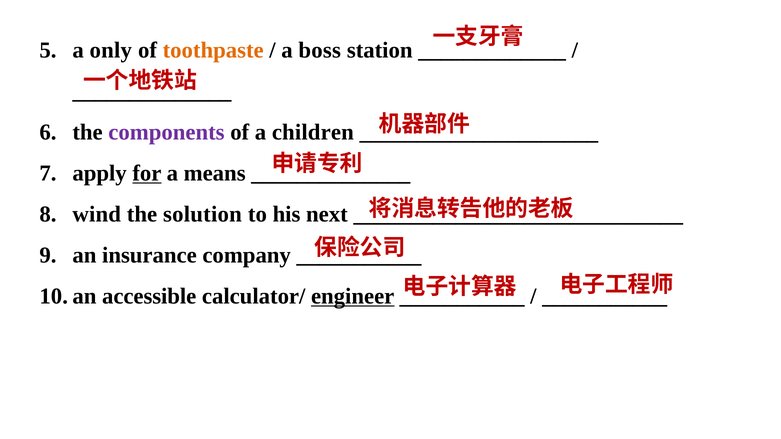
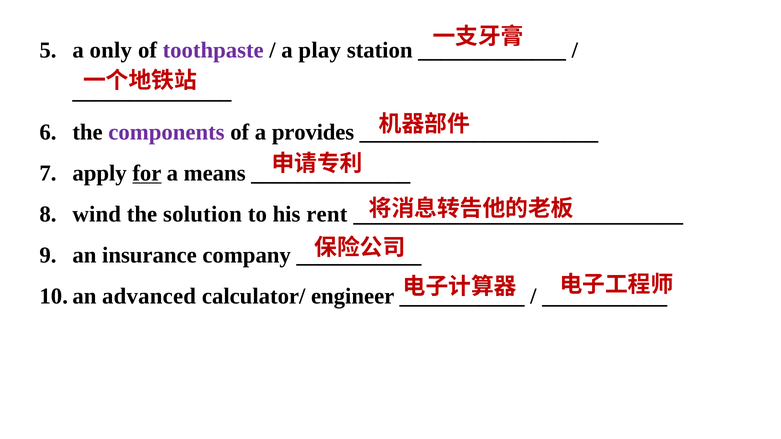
toothpaste colour: orange -> purple (213, 50)
boss: boss -> play (320, 50)
children: children -> provides (313, 132)
next: next -> rent (327, 214)
accessible: accessible -> advanced (149, 296)
engineer underline: present -> none (353, 296)
